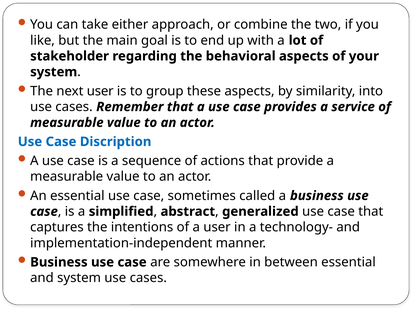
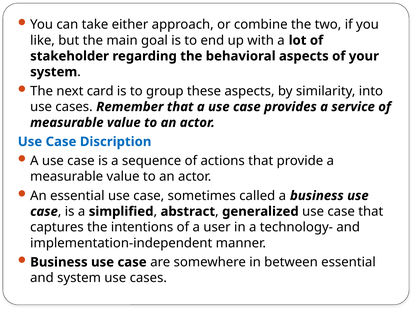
next user: user -> card (100, 91)
